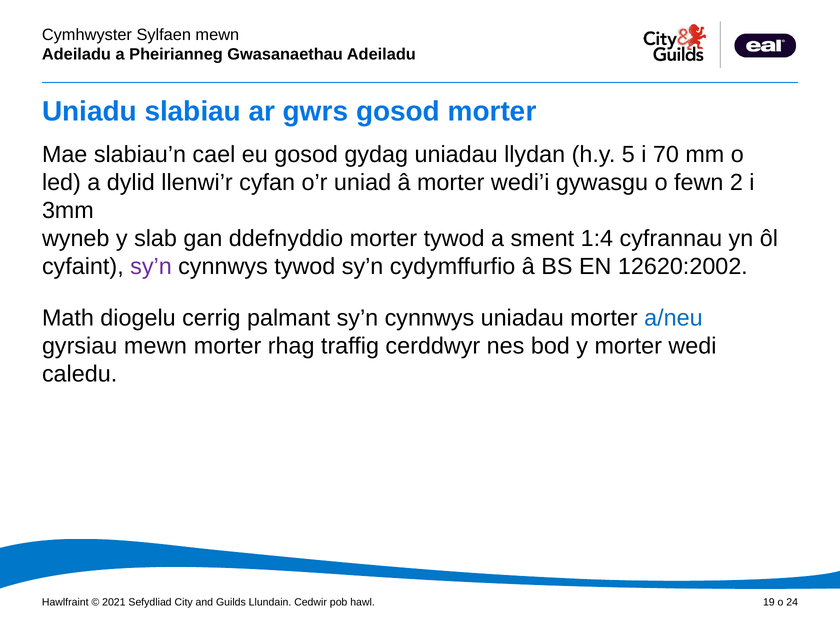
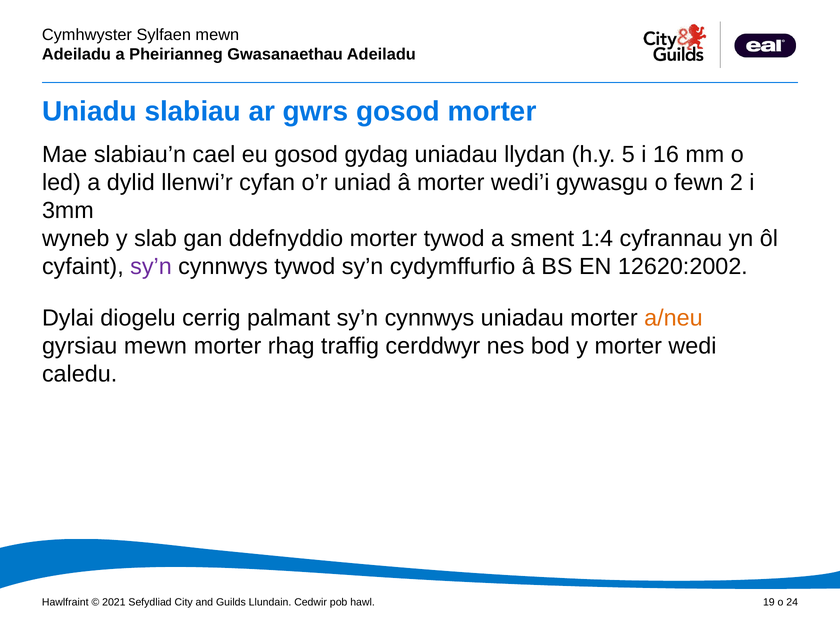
70: 70 -> 16 (666, 155)
Math: Math -> Dylai (68, 318)
a/neu colour: blue -> orange (673, 318)
